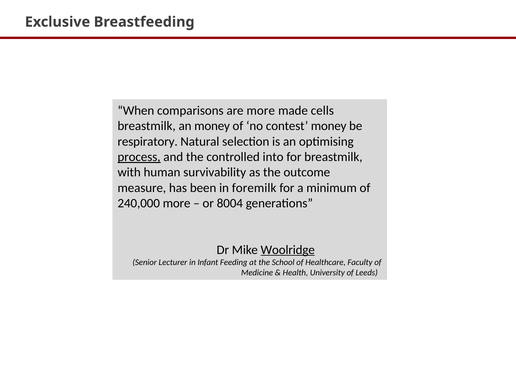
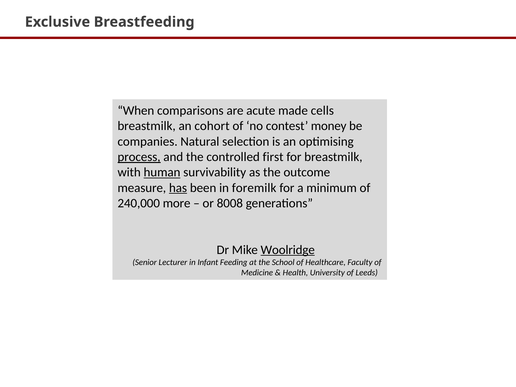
are more: more -> acute (261, 110)
an money: money -> cohort (212, 126)
respiratory: respiratory -> companies (148, 141)
into: into -> first (273, 157)
human underline: none -> present (162, 172)
has underline: none -> present (178, 188)
8004: 8004 -> 8008 (230, 203)
